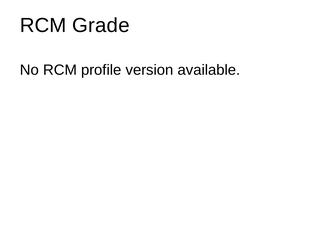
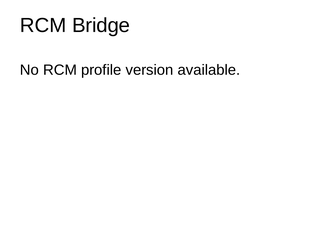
Grade: Grade -> Bridge (101, 25)
